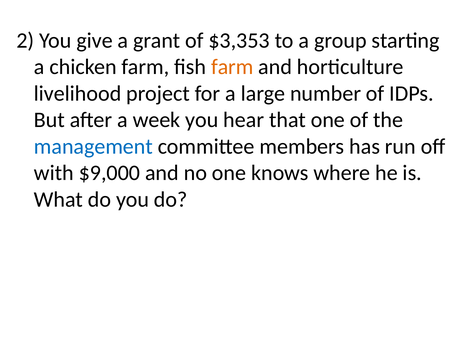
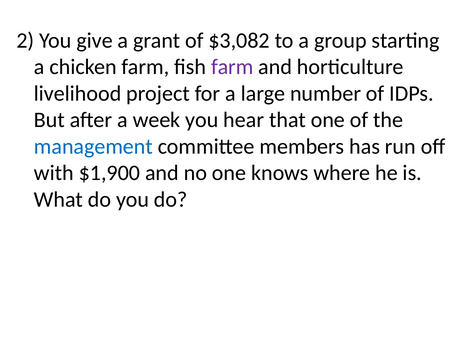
$3,353: $3,353 -> $3,082 (239, 41)
farm colour: orange -> purple (232, 67)
$9,000: $9,000 -> $1,900 (109, 173)
